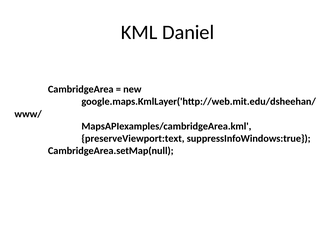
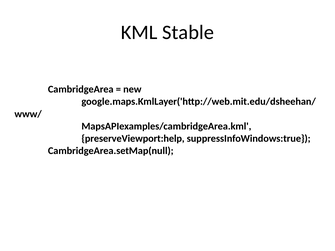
Daniel: Daniel -> Stable (188, 32)
preserveViewport:text: preserveViewport:text -> preserveViewport:help (133, 139)
